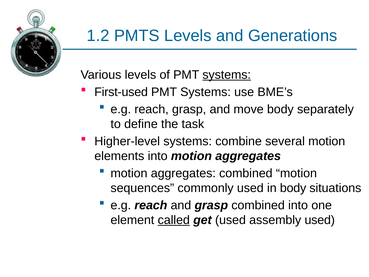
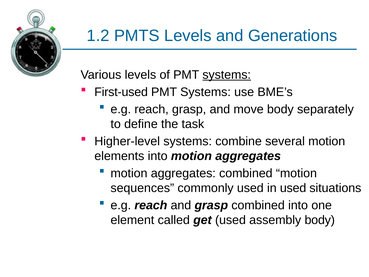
in body: body -> used (293, 188)
called underline: present -> none (174, 220)
assembly used: used -> body (320, 220)
